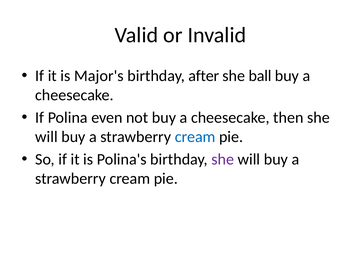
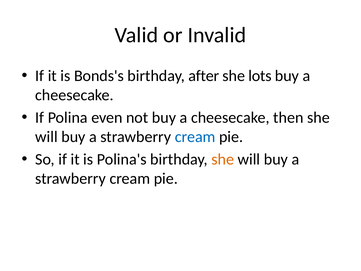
Major's: Major's -> Bonds's (99, 76)
ball: ball -> lots (260, 76)
she colour: purple -> orange (223, 159)
